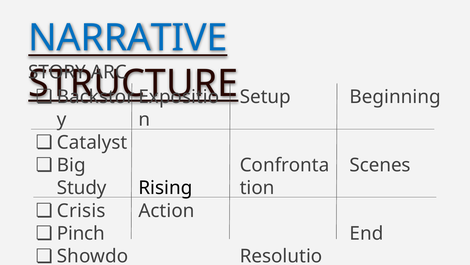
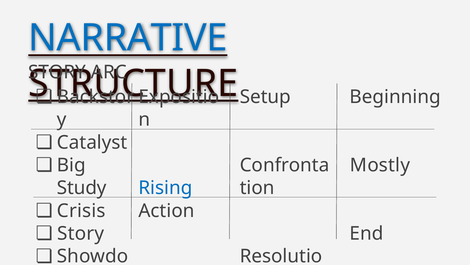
Scenes: Scenes -> Mostly (380, 165)
Rising colour: black -> blue (165, 188)
Pinch: Pinch -> Story (81, 233)
